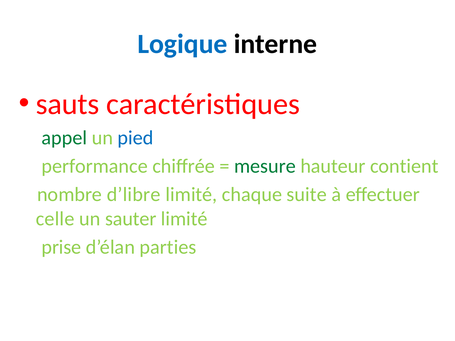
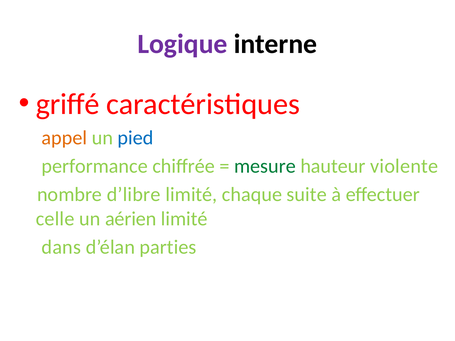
Logique colour: blue -> purple (182, 44)
sauts: sauts -> griffé (68, 104)
appel colour: green -> orange (64, 138)
contient: contient -> violente (404, 166)
sauter: sauter -> aérien (131, 219)
prise: prise -> dans (61, 247)
